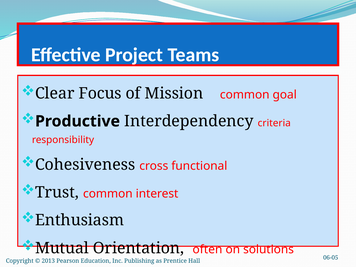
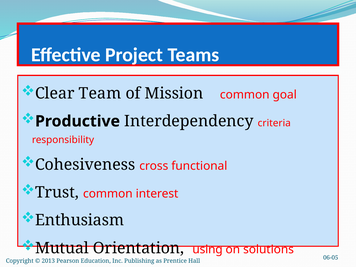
Focus: Focus -> Team (100, 93)
often: often -> using (208, 249)
